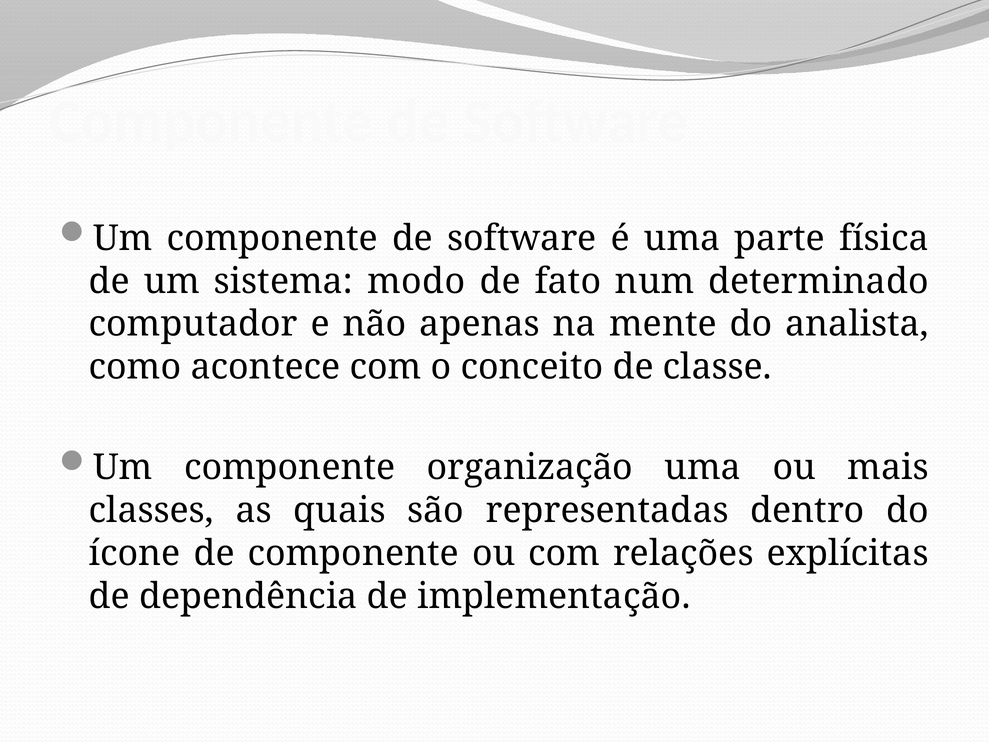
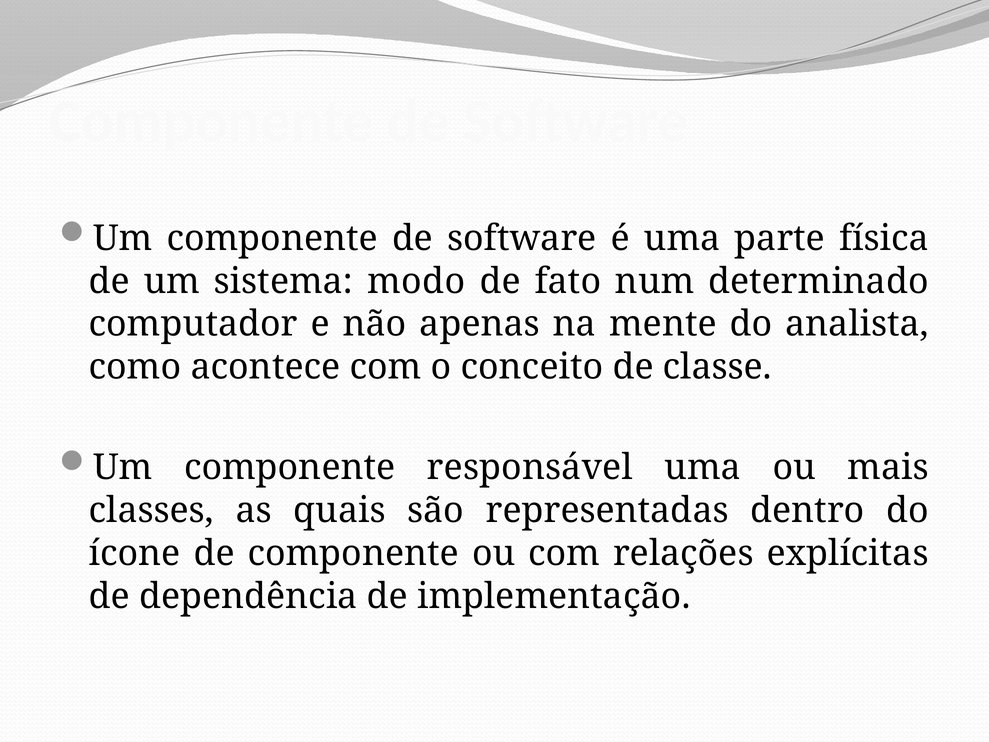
organização: organização -> responsável (530, 467)
